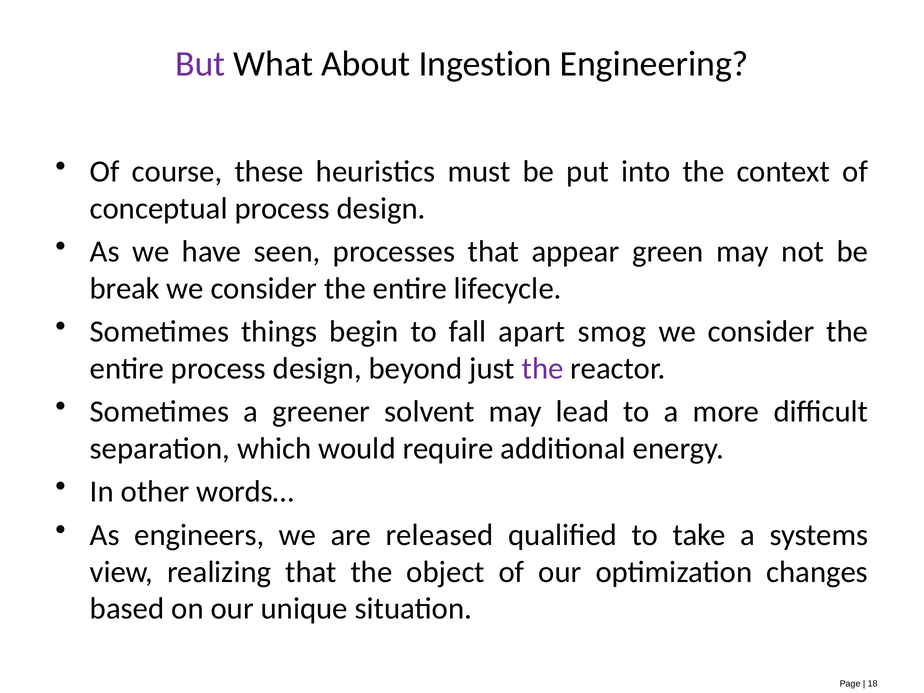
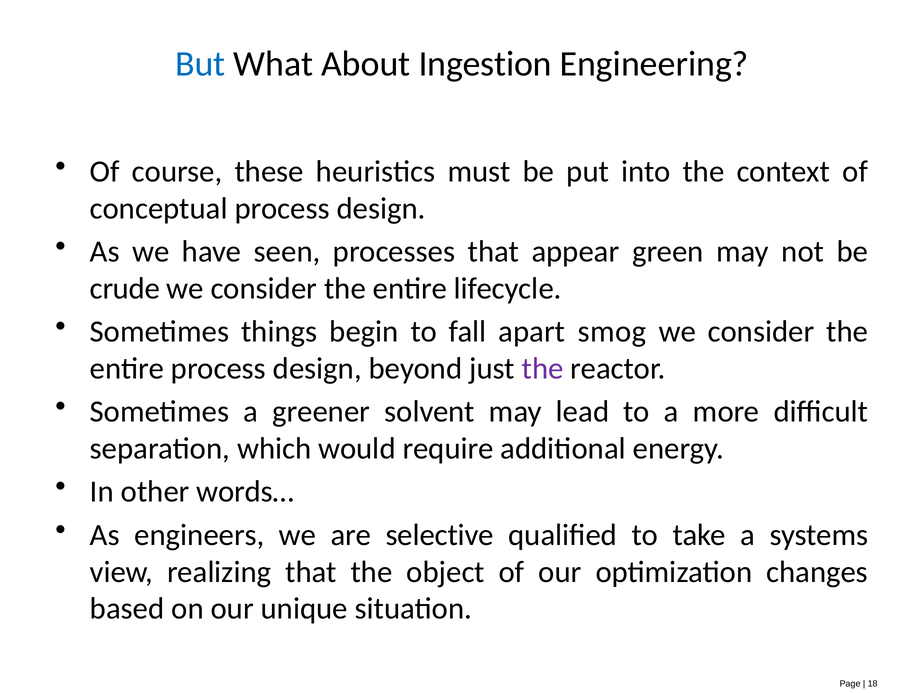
But colour: purple -> blue (200, 64)
break: break -> crude (125, 289)
released: released -> selective (440, 535)
